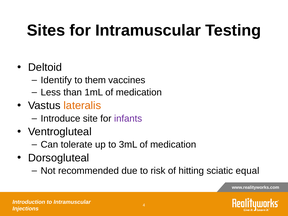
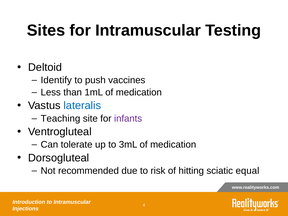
them: them -> push (95, 80)
lateralis colour: orange -> blue (82, 106)
Introduce: Introduce -> Teaching (60, 119)
